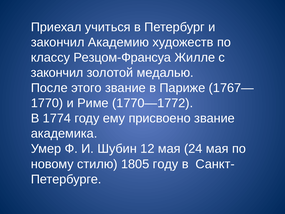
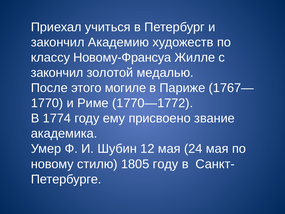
Резцом-Франсуа: Резцом-Франсуа -> Новому-Франсуа (122, 57)
этого звание: звание -> могиле (125, 88)
